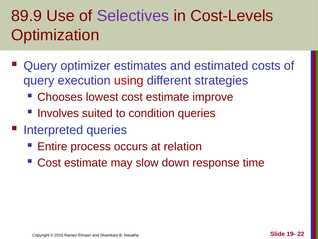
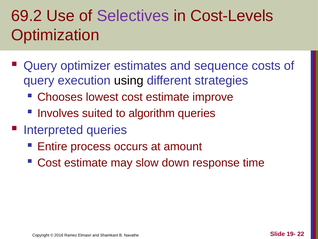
89.9: 89.9 -> 69.2 (27, 16)
estimated: estimated -> sequence (221, 66)
using colour: red -> black (129, 80)
condition: condition -> algorithm (152, 113)
relation: relation -> amount (183, 146)
